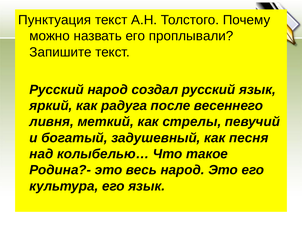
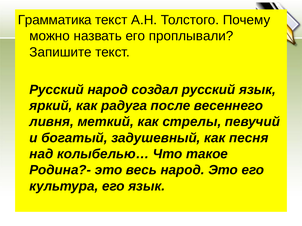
Пунктуация: Пунктуация -> Грамматика (55, 20)
